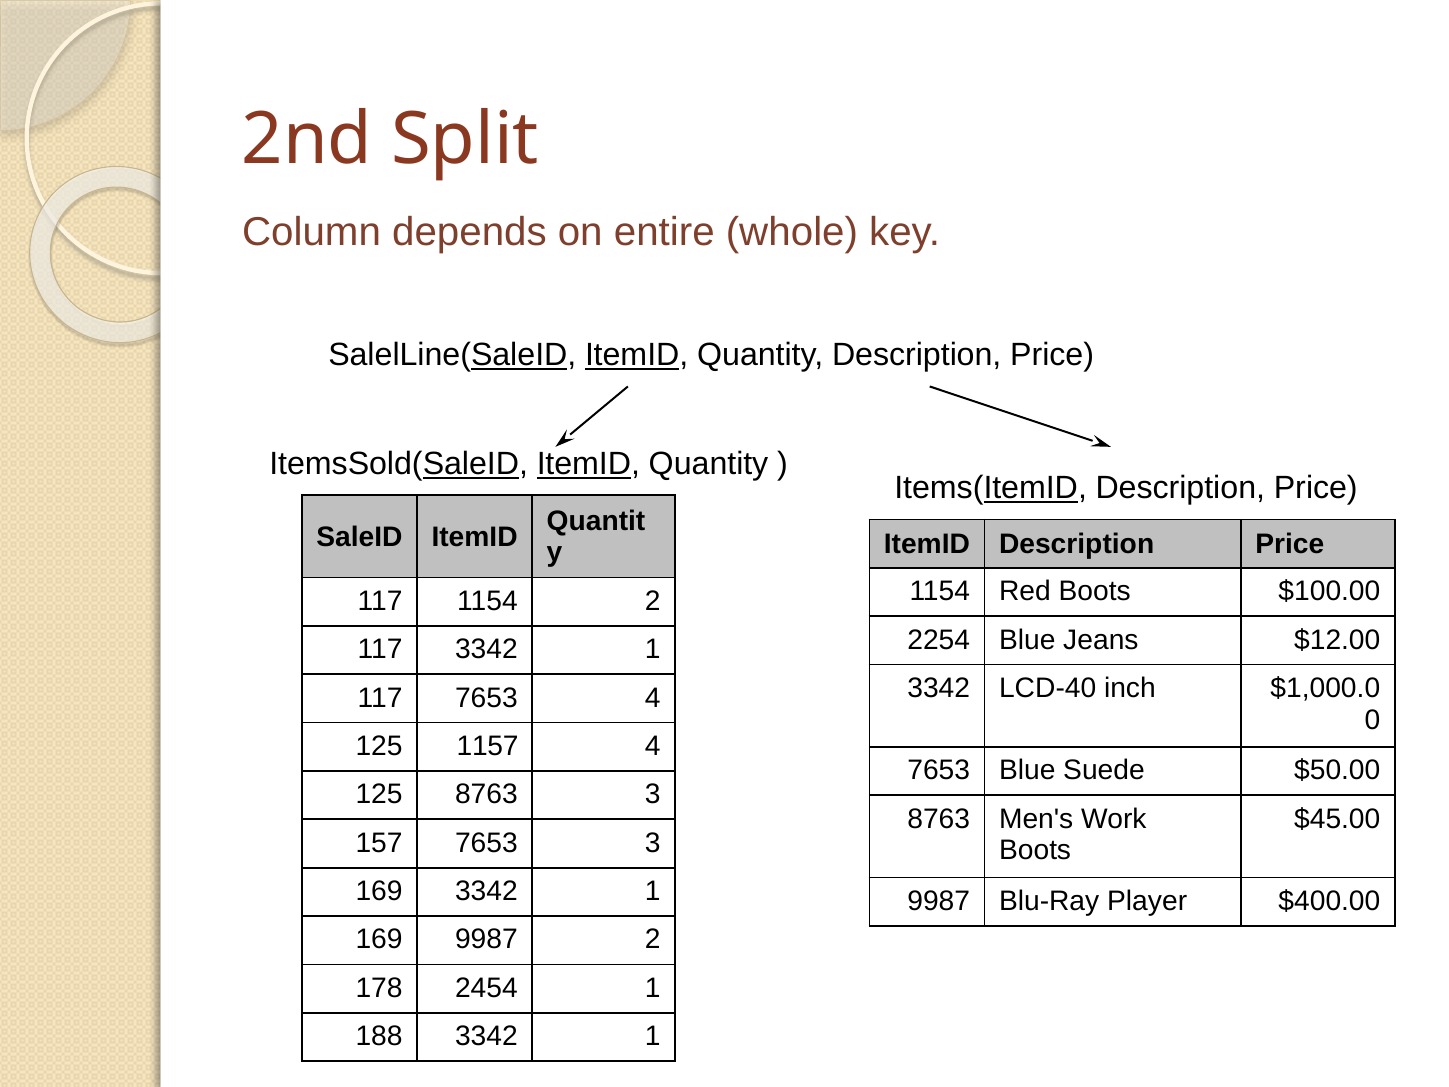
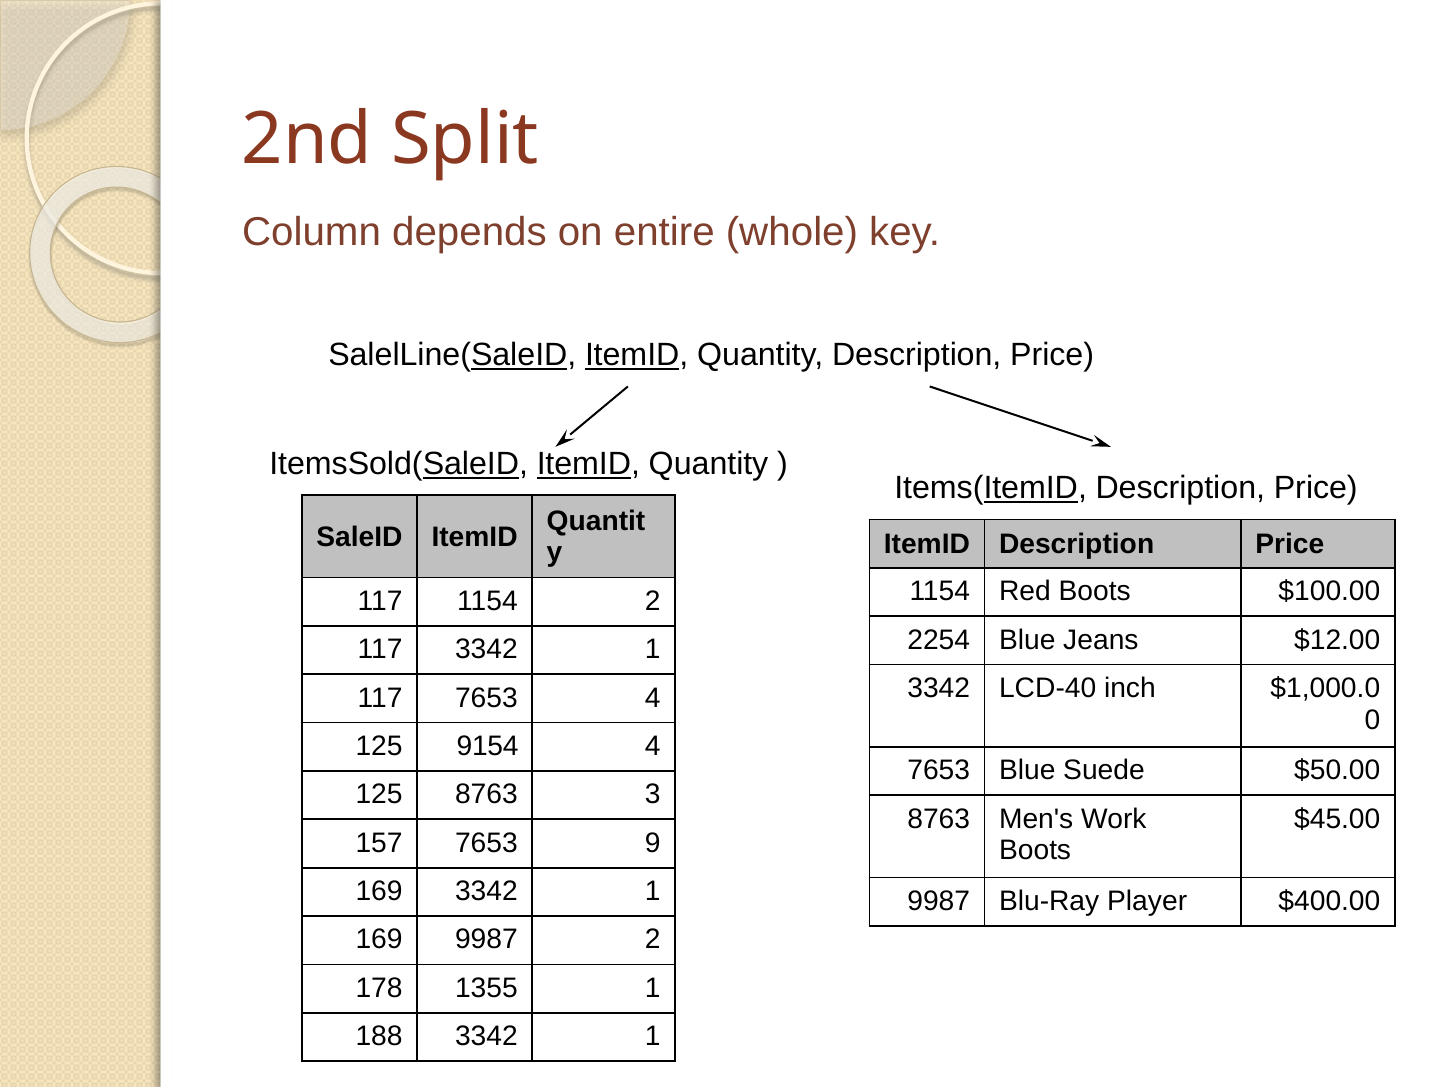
1157: 1157 -> 9154 (488, 746)
7653 3: 3 -> 9 (653, 843)
2454: 2454 -> 1355 (486, 988)
